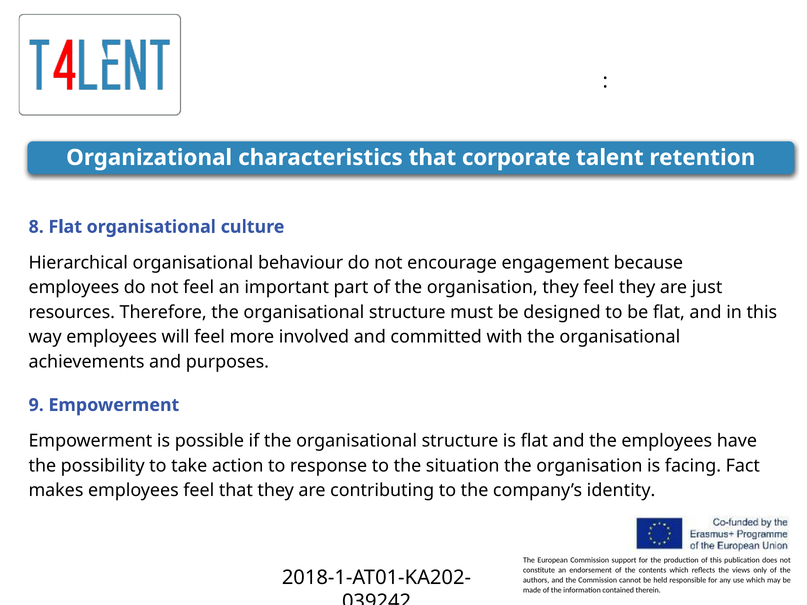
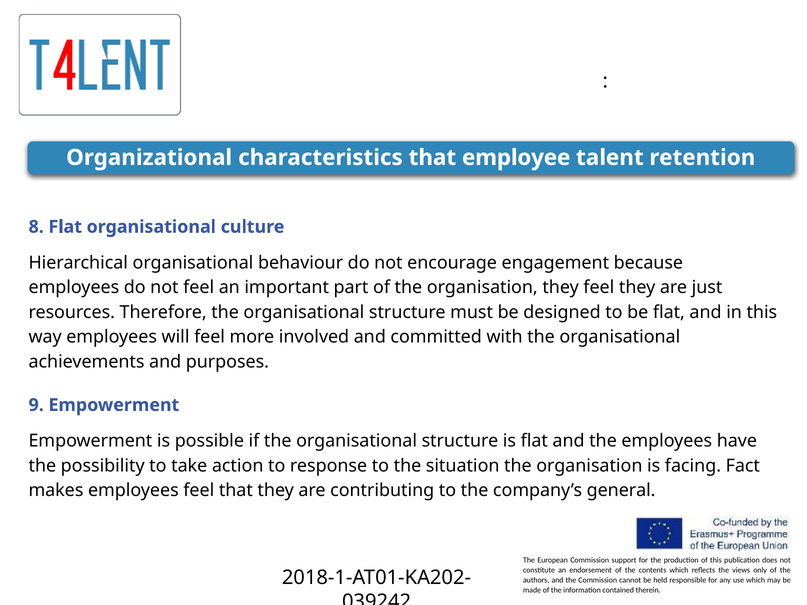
corporate: corporate -> employee (516, 158)
identity: identity -> general (621, 491)
